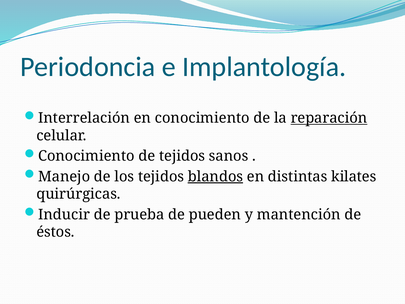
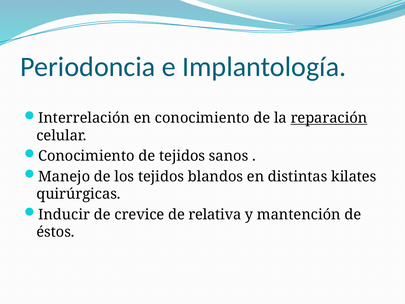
blandos underline: present -> none (215, 176)
prueba: prueba -> crevice (139, 214)
pueden: pueden -> relativa (215, 214)
